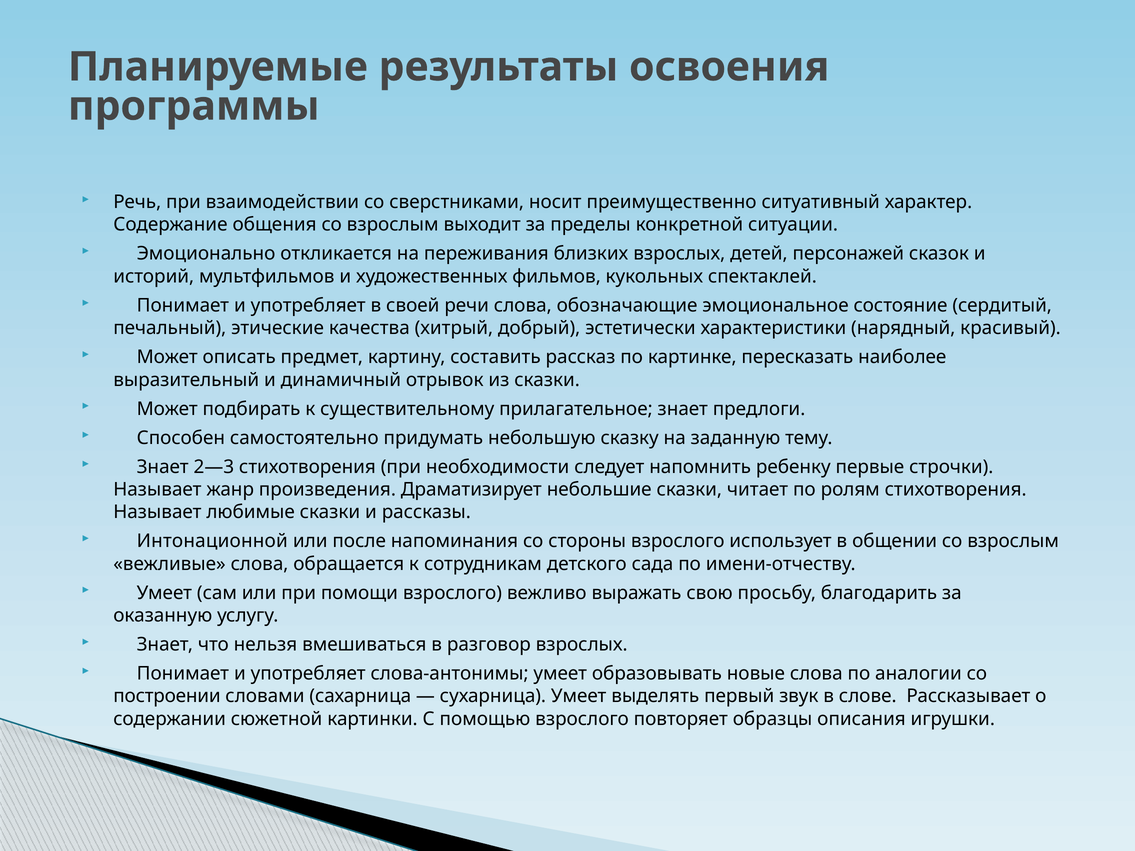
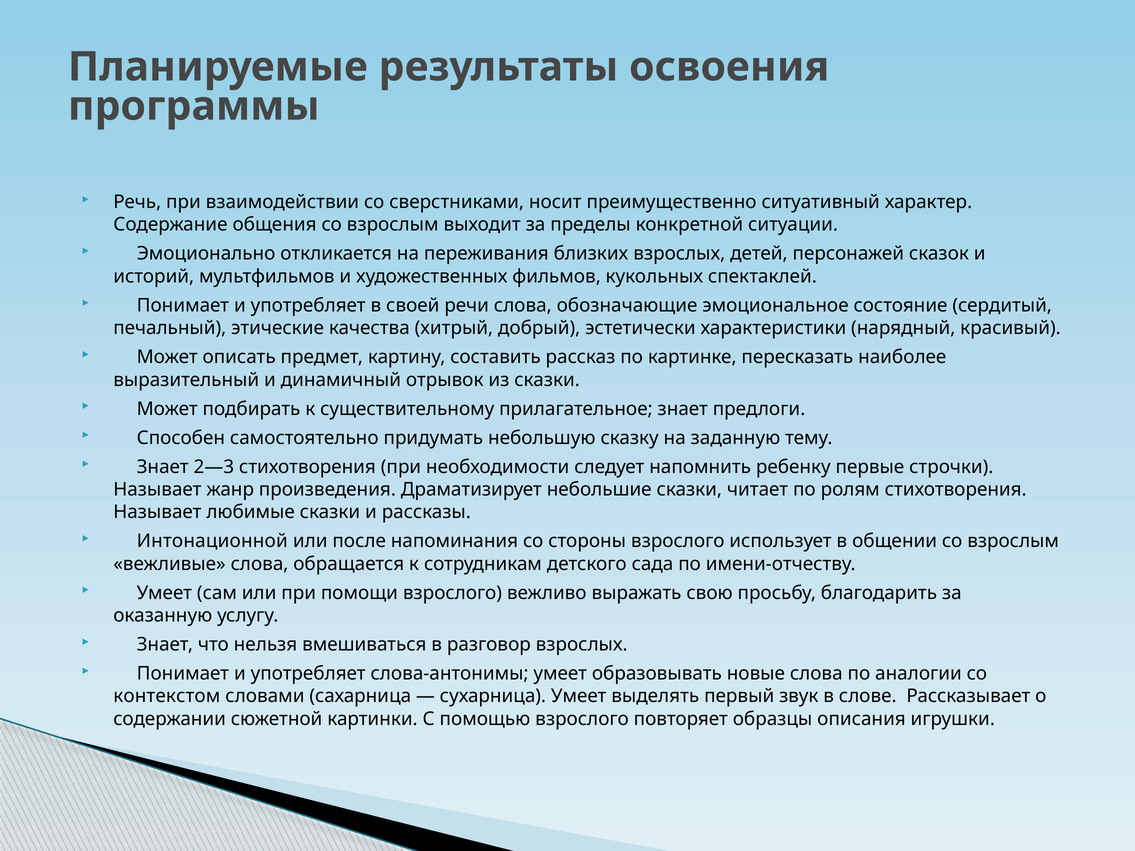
построении: построении -> контекстом (167, 696)
